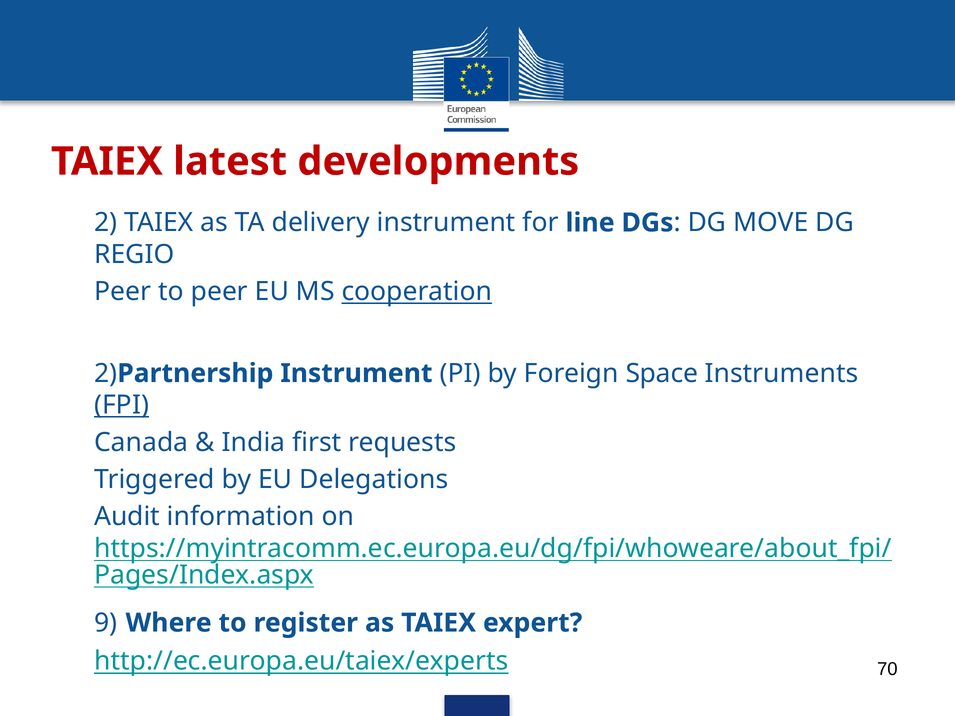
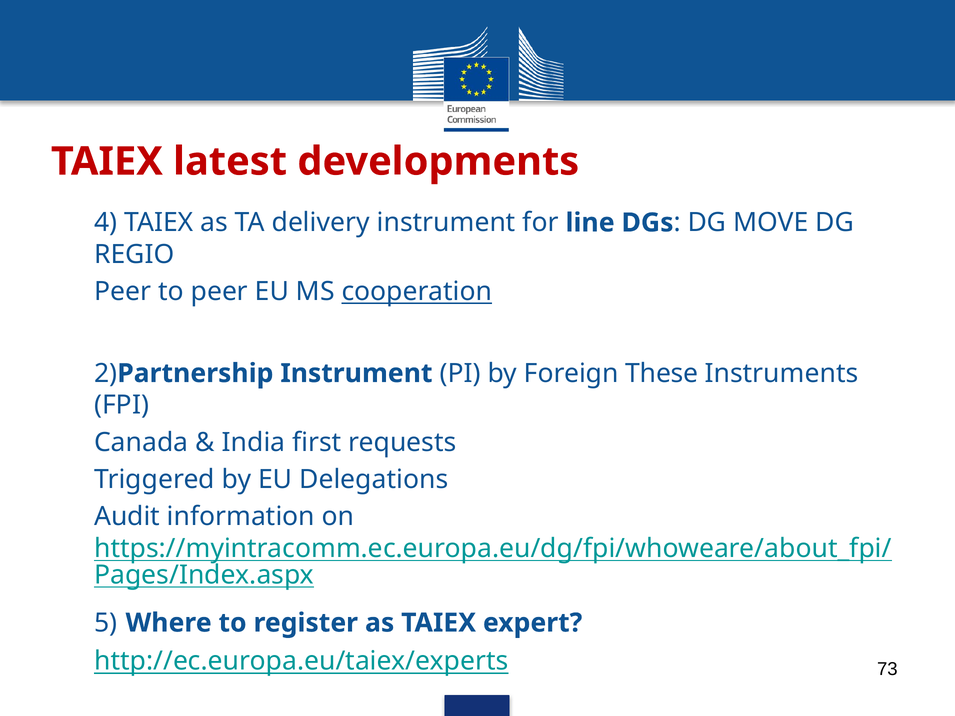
2: 2 -> 4 (106, 223)
Space: Space -> These (662, 373)
FPI underline: present -> none (122, 405)
9: 9 -> 5 (106, 623)
70: 70 -> 73 (887, 669)
